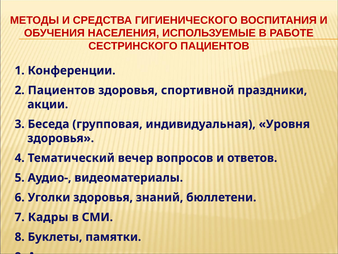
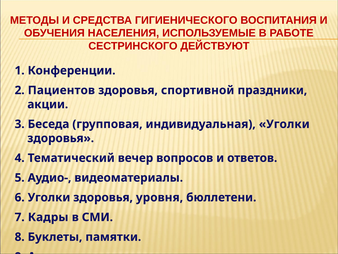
СЕСТРИНСКОГО ПАЦИЕНТОВ: ПАЦИЕНТОВ -> ДЕЙСТВУЮТ (215, 46)
индивидуальная Уровня: Уровня -> Уголки (284, 124)
знаний: знаний -> уровня (159, 197)
